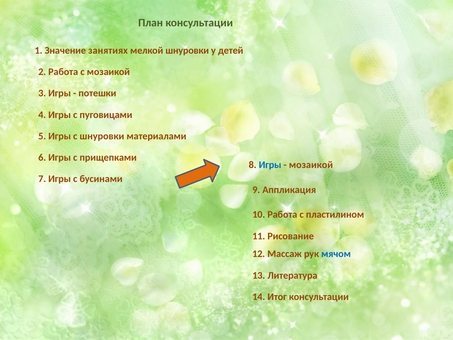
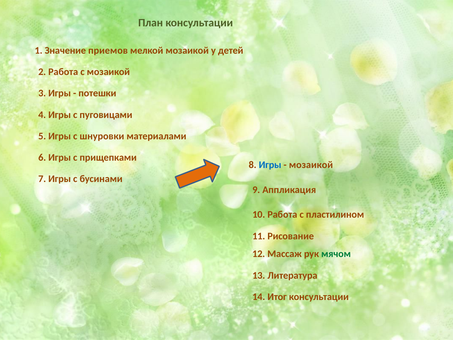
занятиях: занятиях -> приемов (108, 50)
мелкой шнуровки: шнуровки -> мозаикой (187, 50)
мячом colour: blue -> green (336, 254)
